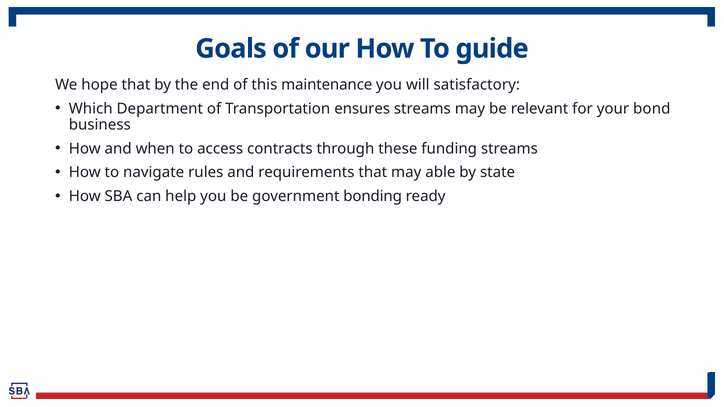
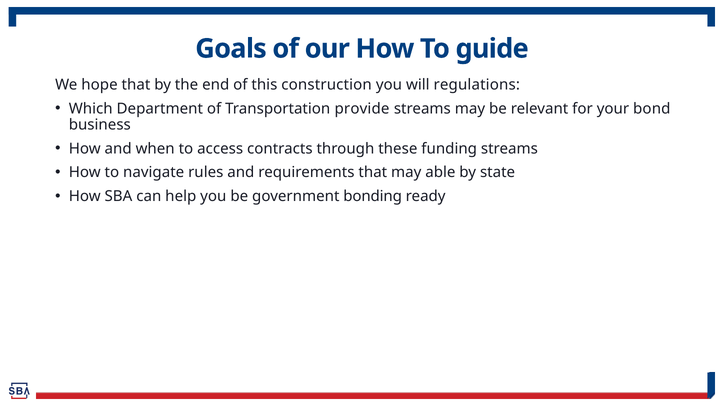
maintenance: maintenance -> construction (327, 85)
satisfactory: satisfactory -> regulations (477, 85)
ensures: ensures -> provide (362, 109)
